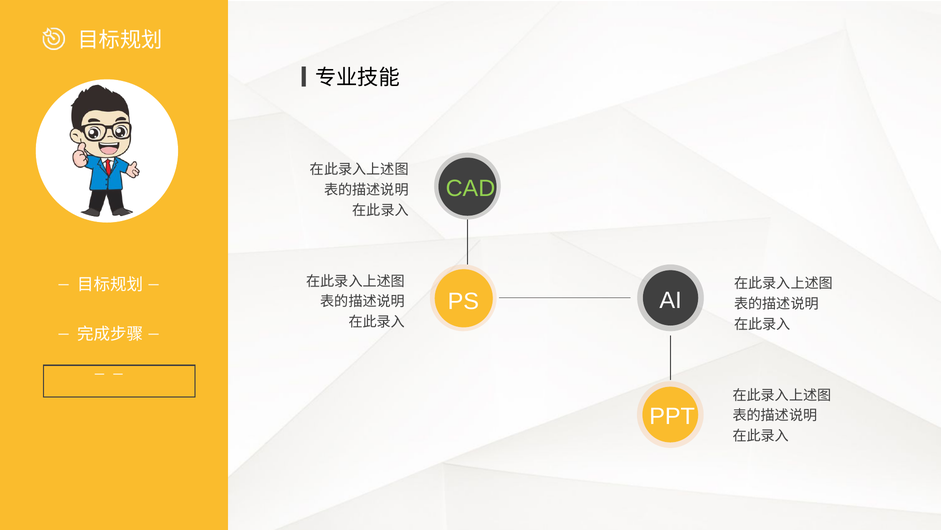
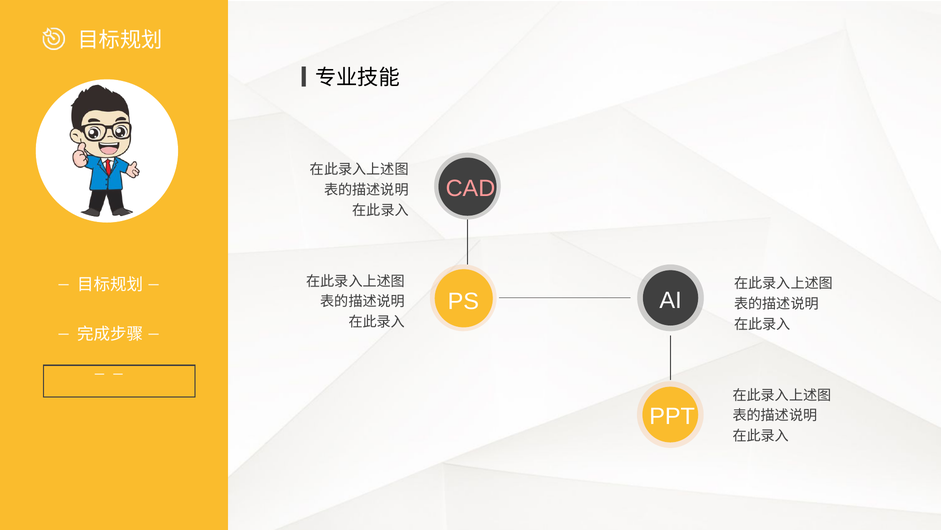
CAD colour: light green -> pink (470, 188)
